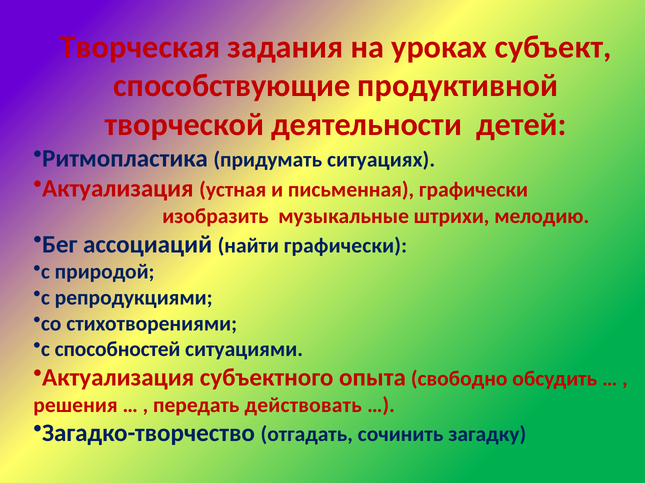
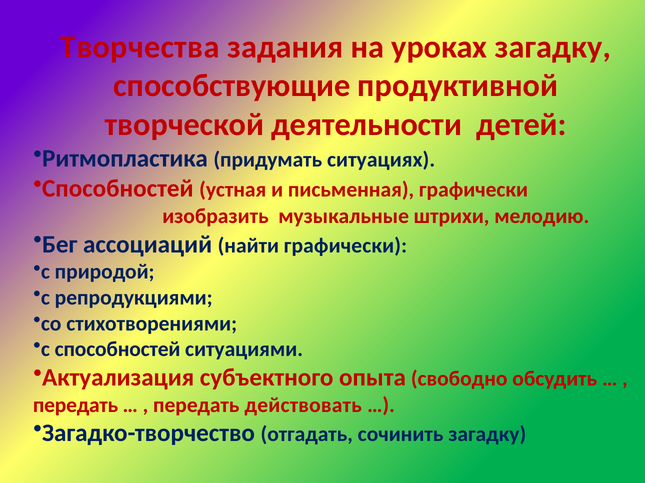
Творческая: Творческая -> Творчества (140, 47)
уроках субъект: субъект -> загадку (553, 47)
Актуализация: Актуализация -> Способностей (118, 189)
решения: решения -> передать (76, 406)
